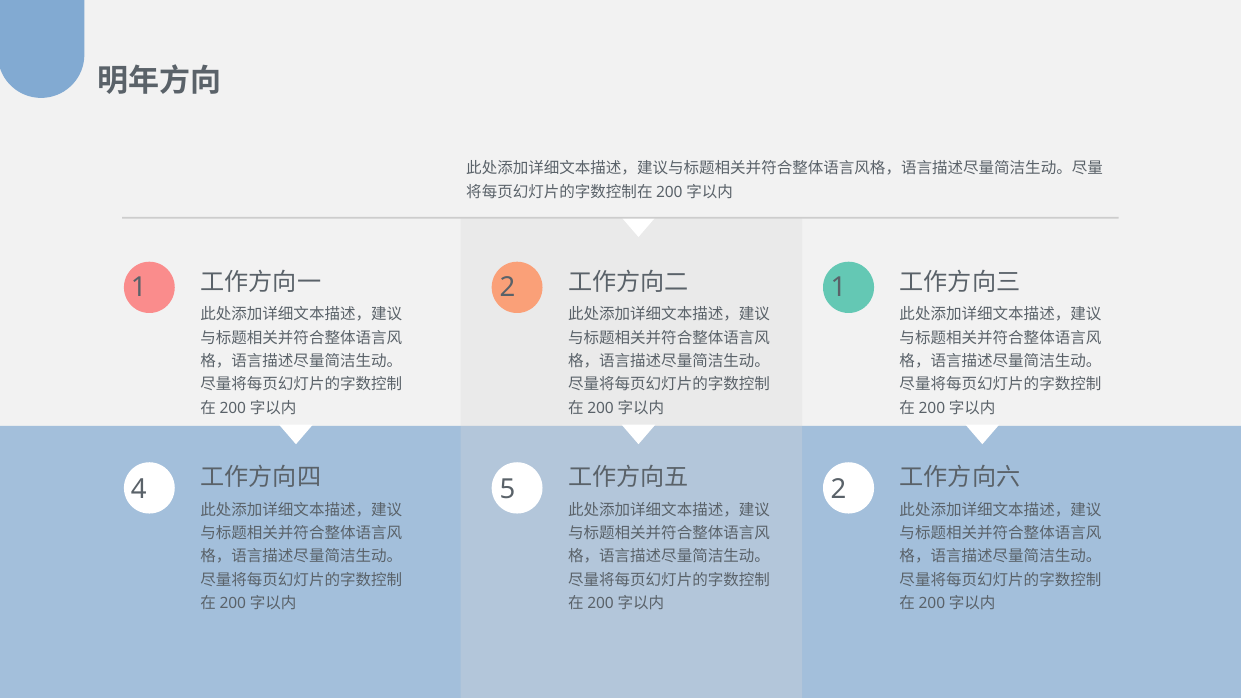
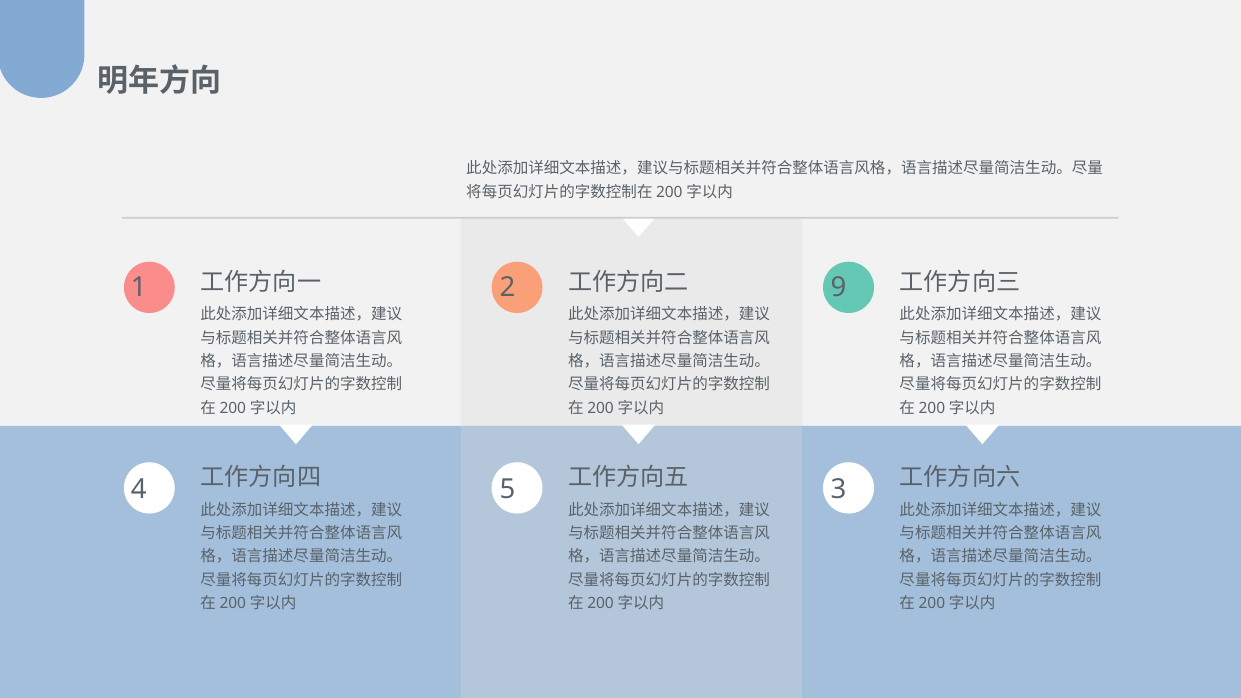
2 1: 1 -> 9 (838, 288)
5 2: 2 -> 3 (838, 489)
